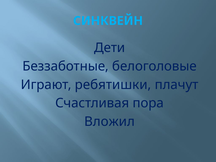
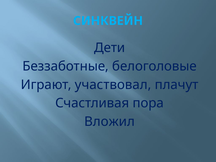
ребятишки: ребятишки -> участвовал (113, 85)
